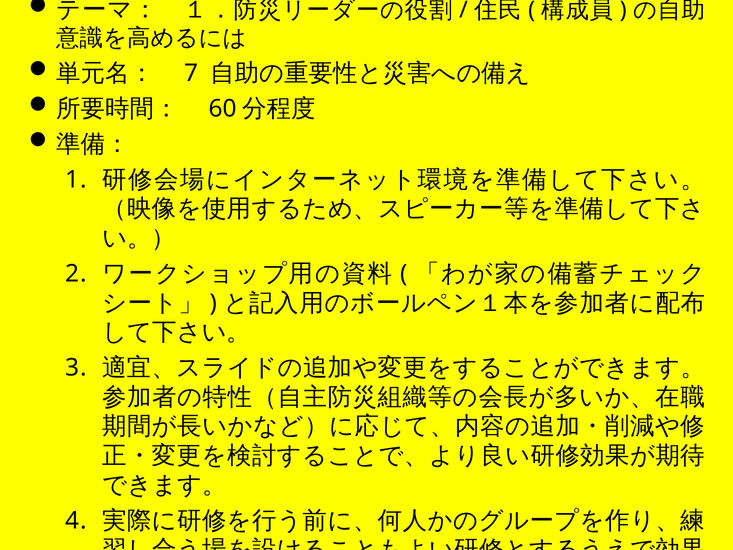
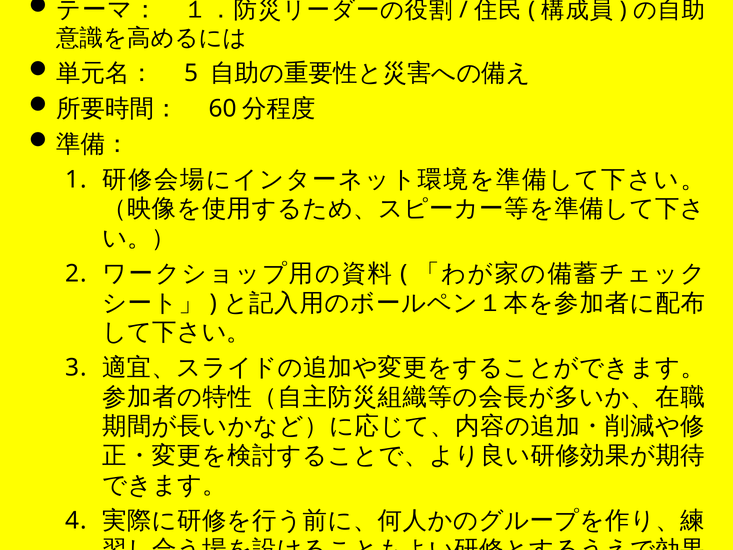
7: 7 -> 5 (191, 73)
